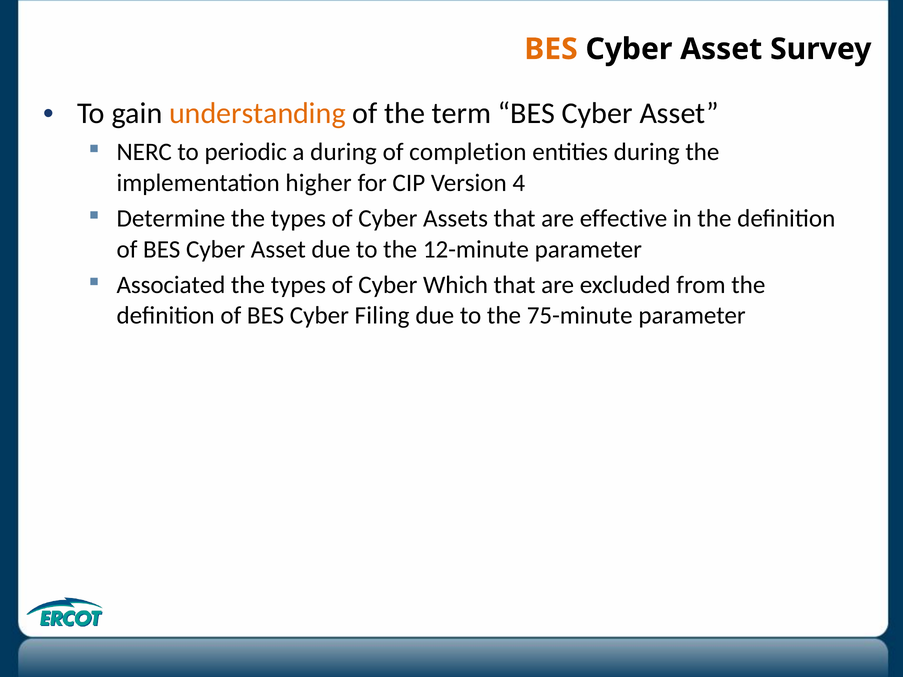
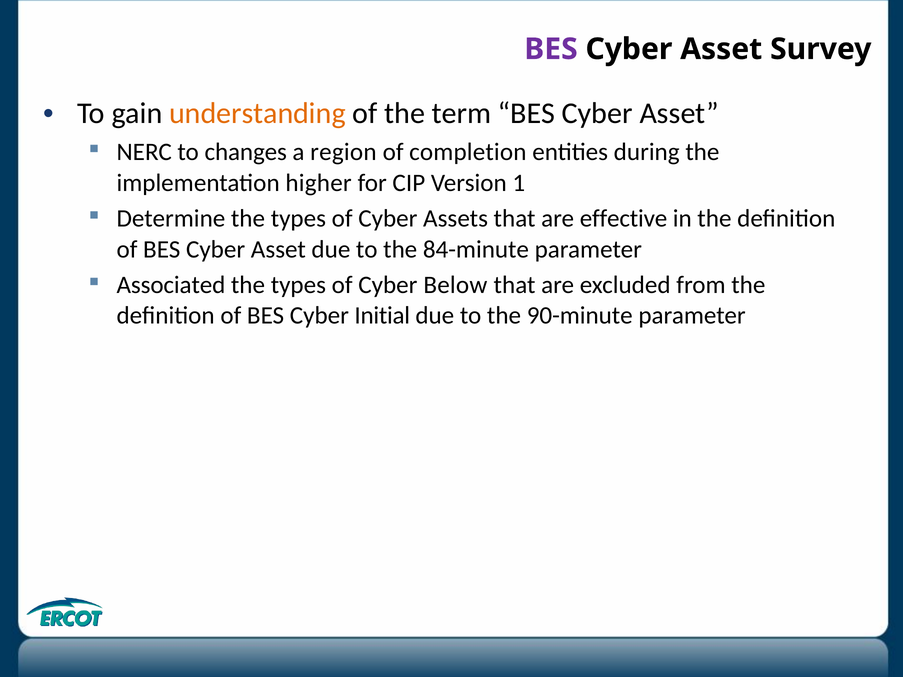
BES colour: orange -> purple (551, 49)
periodic: periodic -> changes (246, 152)
a during: during -> region (343, 152)
4: 4 -> 1 (519, 183)
12-minute: 12-minute -> 84-minute (476, 249)
Which: Which -> Below (455, 285)
Filing: Filing -> Initial (382, 316)
75-minute: 75-minute -> 90-minute (580, 316)
